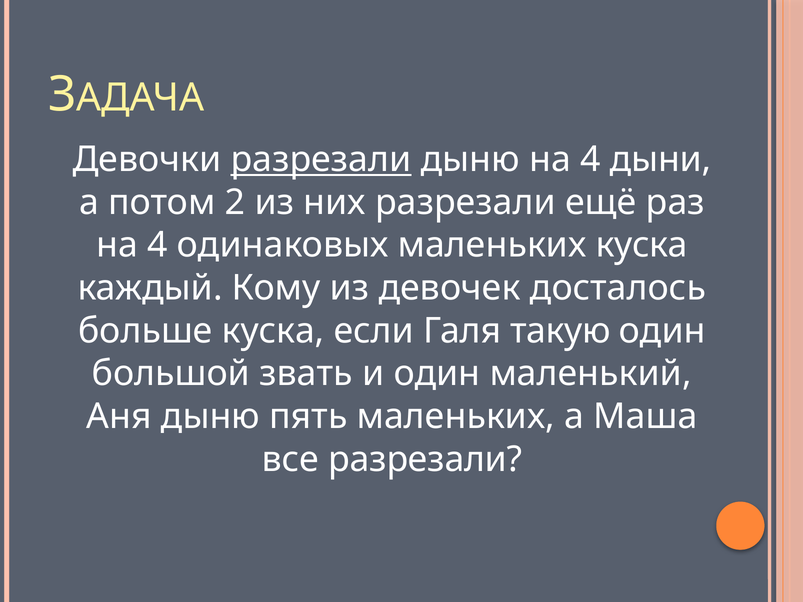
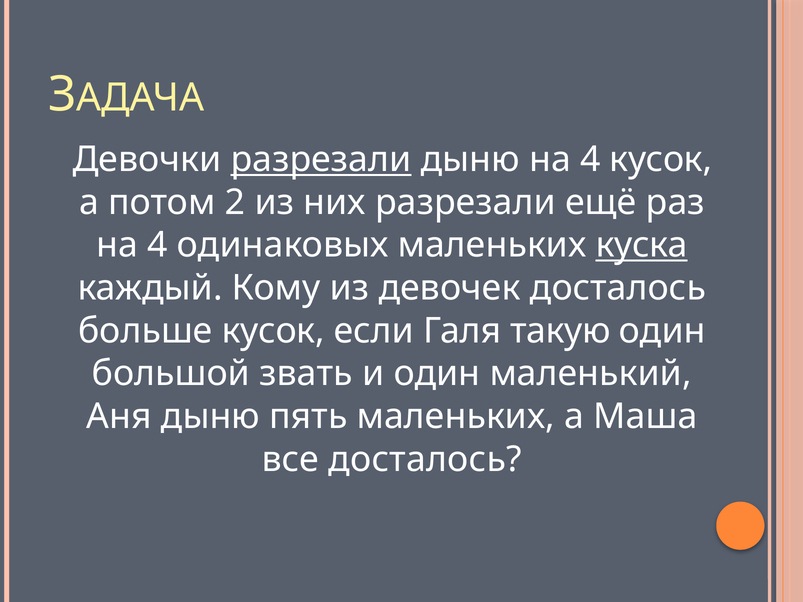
4 дыни: дыни -> кусок (661, 160)
куска underline: none -> present (642, 245)
больше куска: куска -> кусок (273, 331)
все разрезали: разрезали -> досталось (425, 459)
